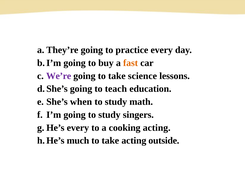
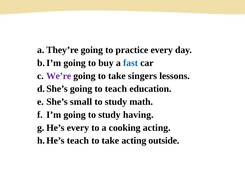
fast colour: orange -> blue (131, 63)
science: science -> singers (142, 76)
when: when -> small (81, 102)
singers: singers -> having (138, 115)
much: much -> teach (78, 140)
